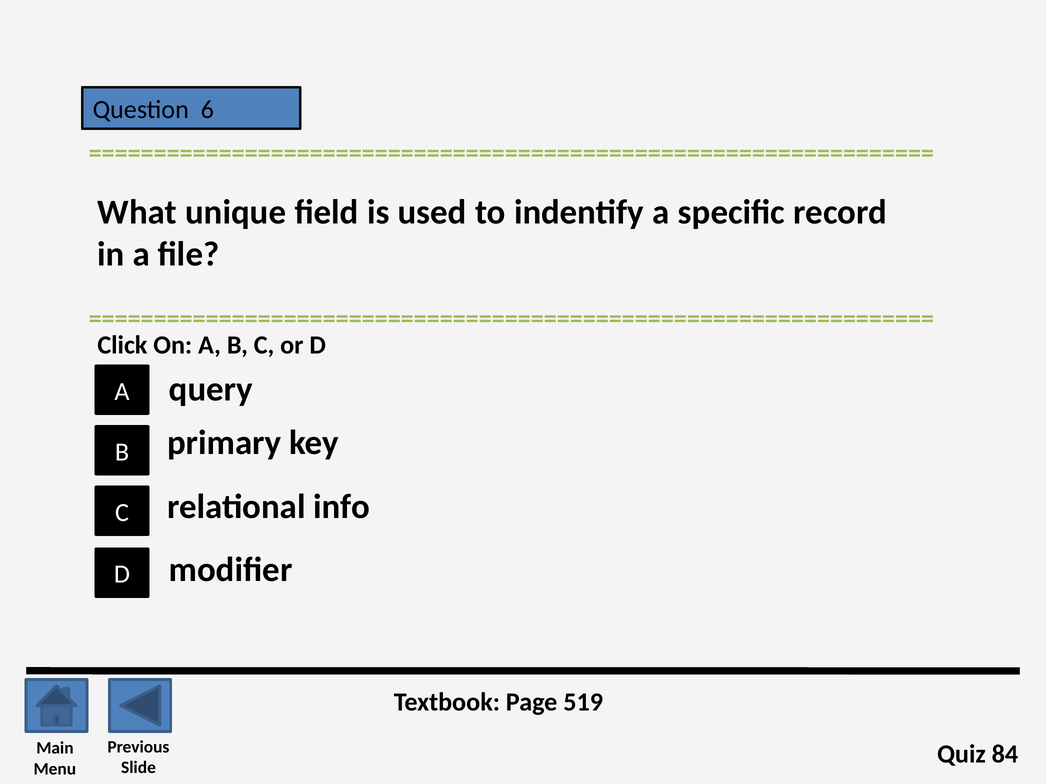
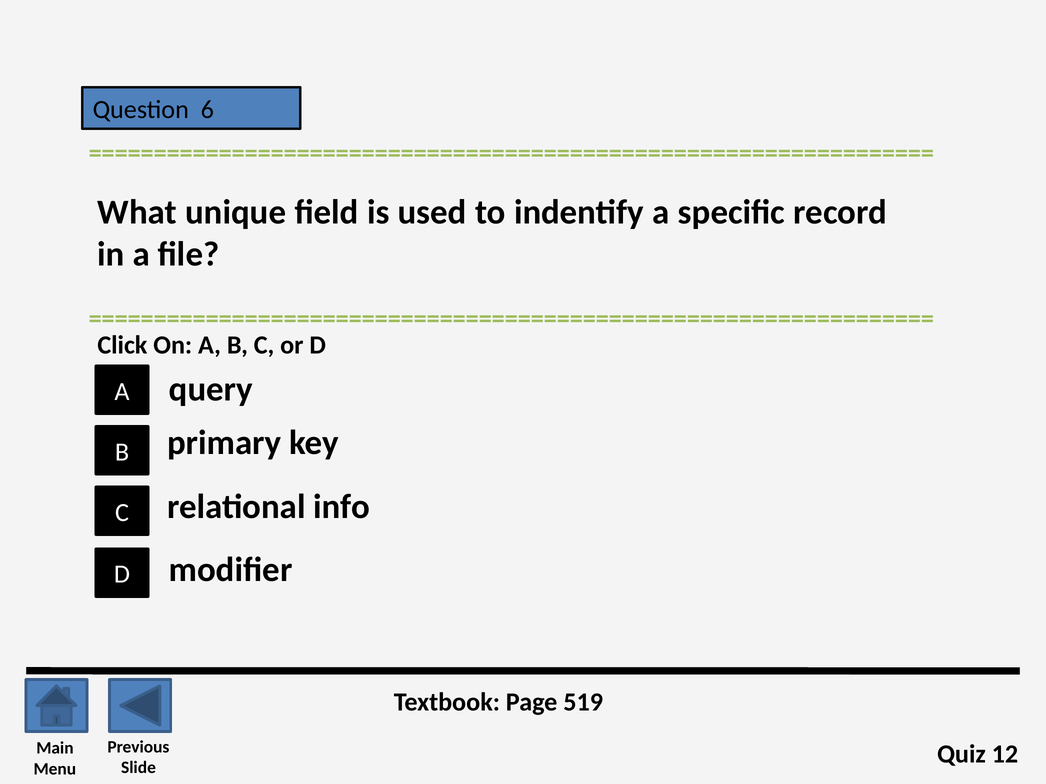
84: 84 -> 12 (1005, 755)
